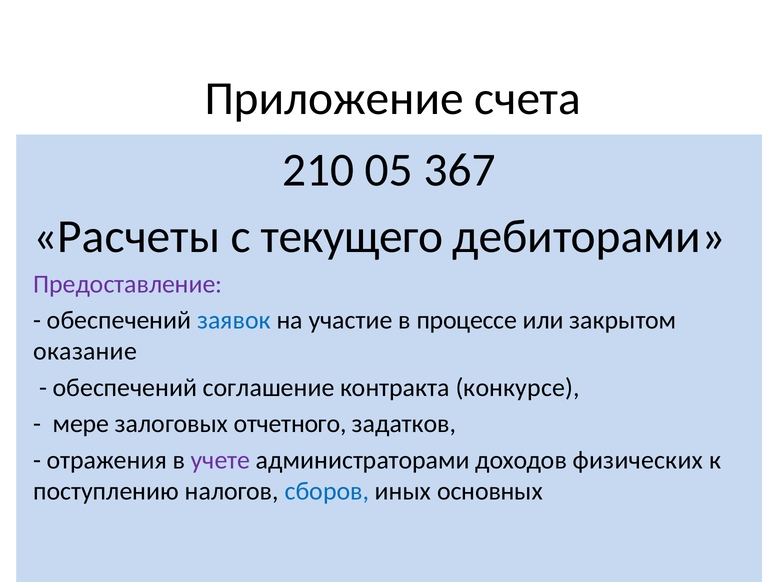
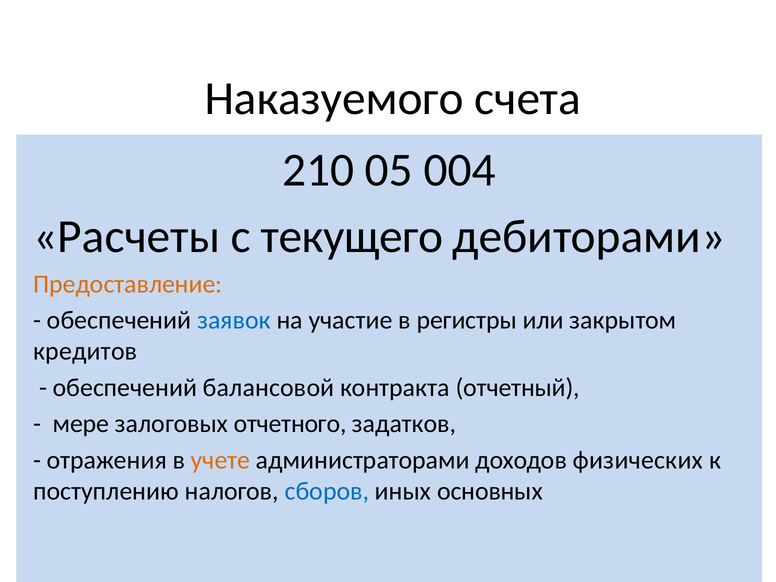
Приложение: Приложение -> Наказуемого (334, 98)
367: 367 -> 004 (460, 170)
Предоставление colour: purple -> orange (128, 284)
процессе: процессе -> регистры (467, 320)
оказание: оказание -> кредитов (85, 351)
соглашение: соглашение -> балансовой (269, 388)
конкурсе: конкурсе -> отчетный (518, 388)
учете colour: purple -> orange (220, 460)
